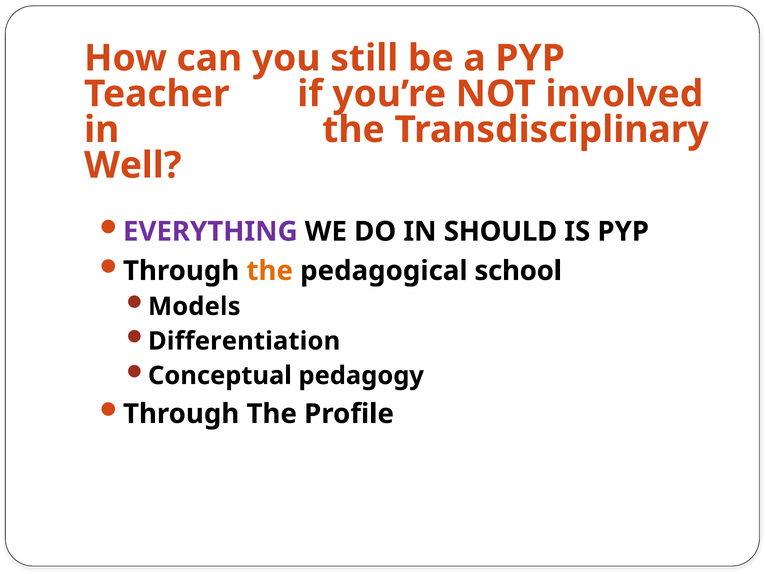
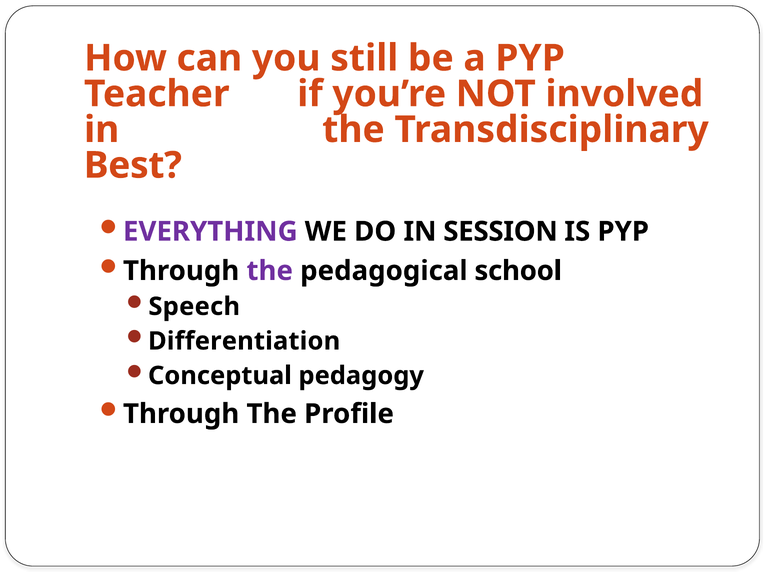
Well: Well -> Best (133, 165)
SHOULD: SHOULD -> SESSION (501, 231)
the colour: orange -> purple (270, 271)
Models: Models -> Speech (194, 306)
